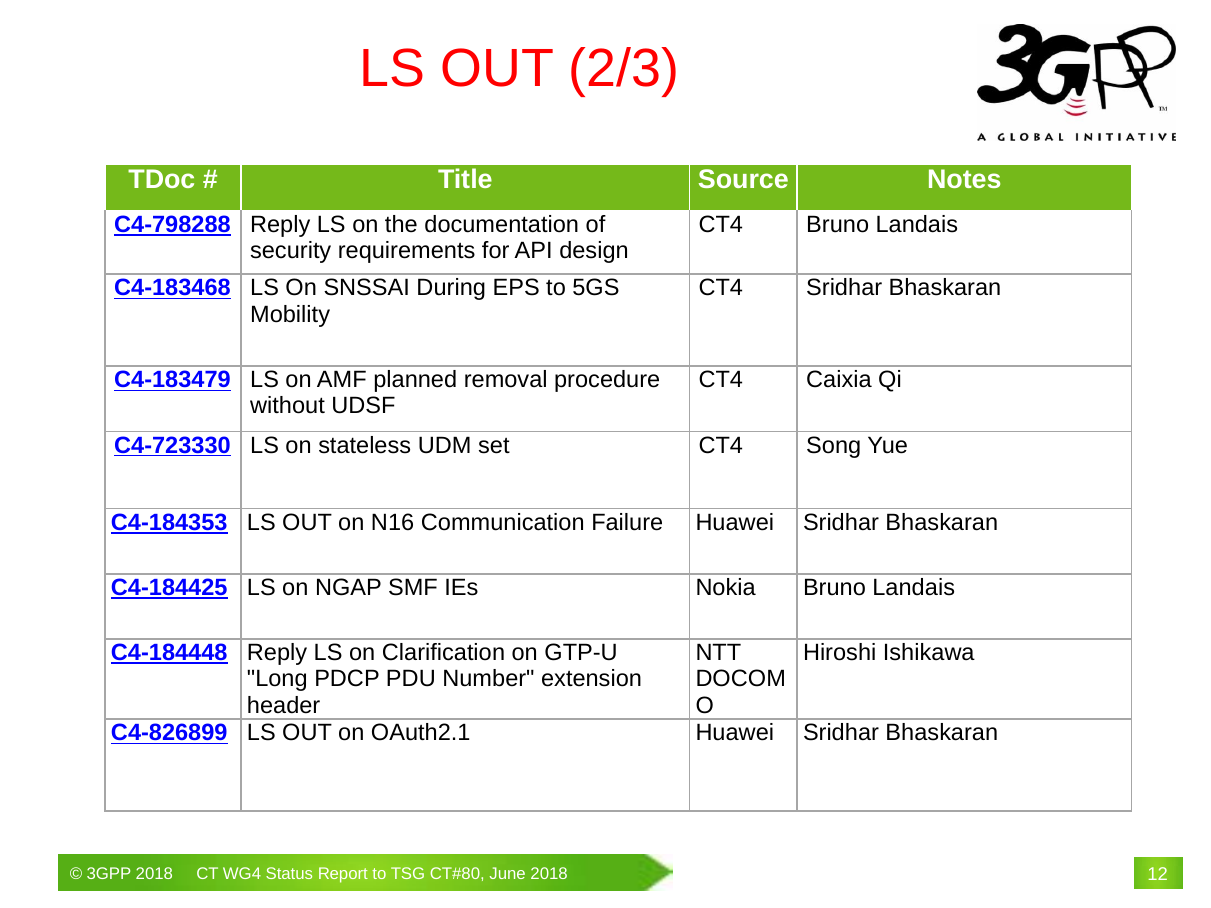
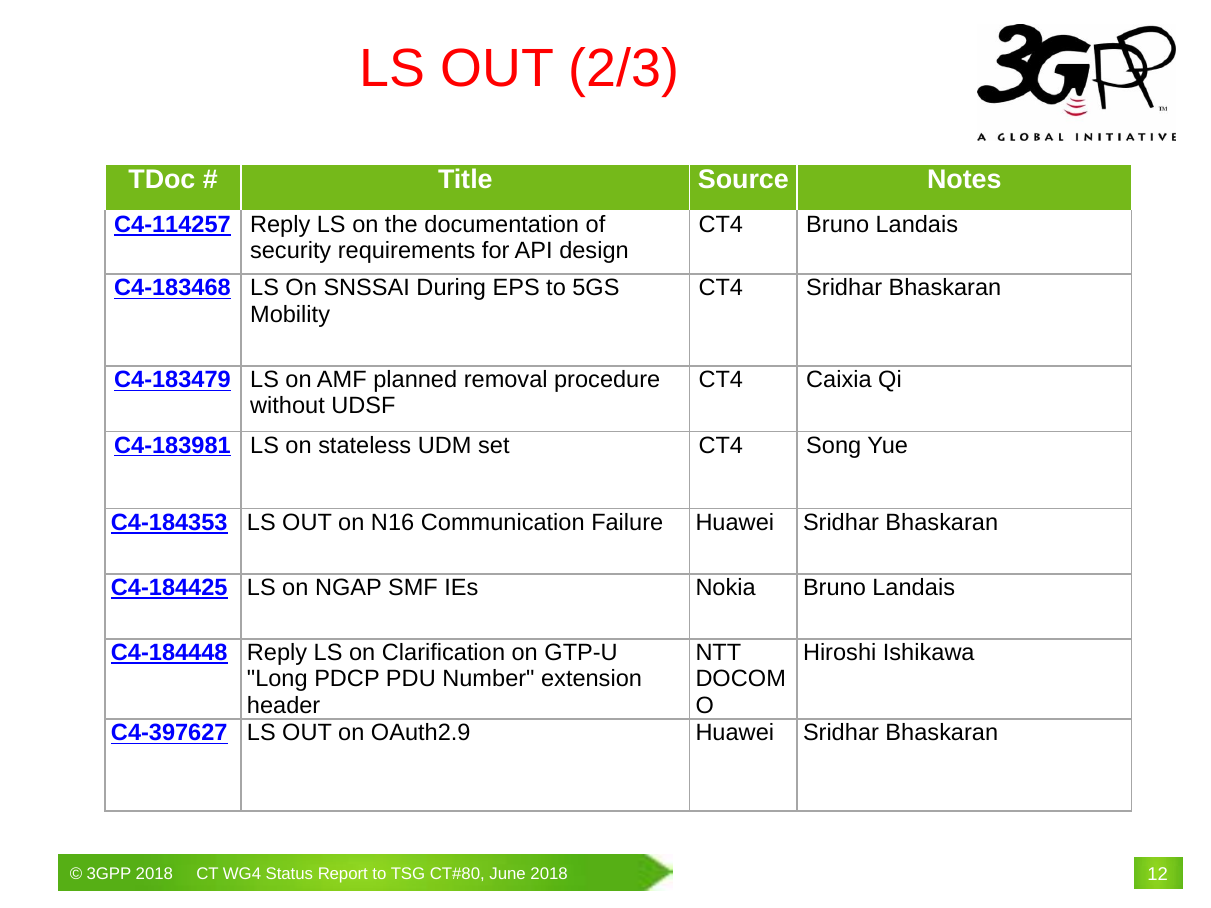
C4-798288: C4-798288 -> C4-114257 (172, 225)
C4-723330: C4-723330 -> C4-183981 (172, 445)
C4-826899: C4-826899 -> C4-397627 (169, 733)
OAuth2.1: OAuth2.1 -> OAuth2.9 (421, 733)
